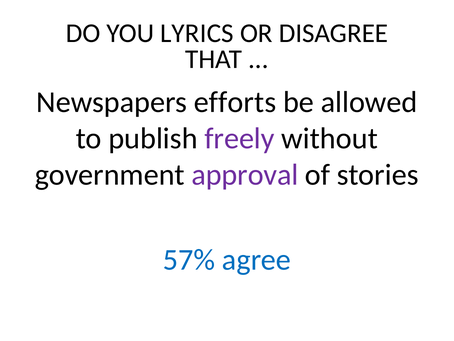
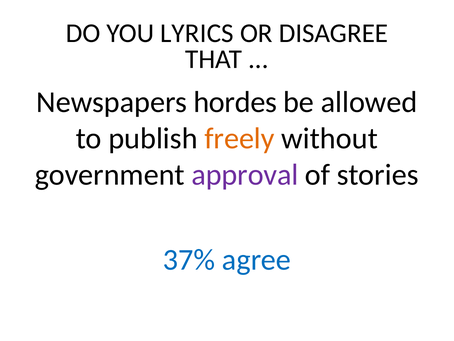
efforts: efforts -> hordes (235, 102)
freely colour: purple -> orange (239, 138)
57%: 57% -> 37% (189, 259)
